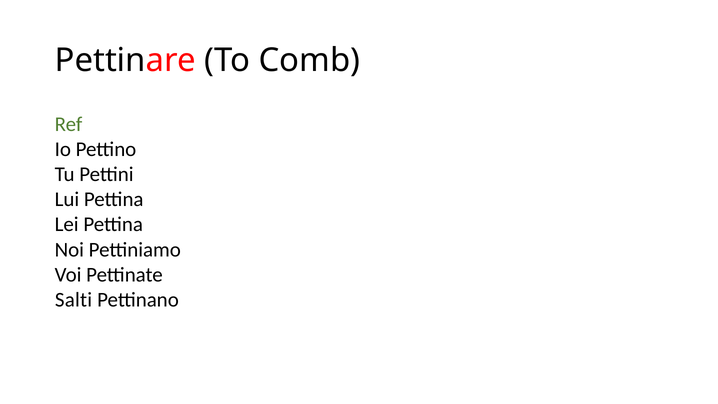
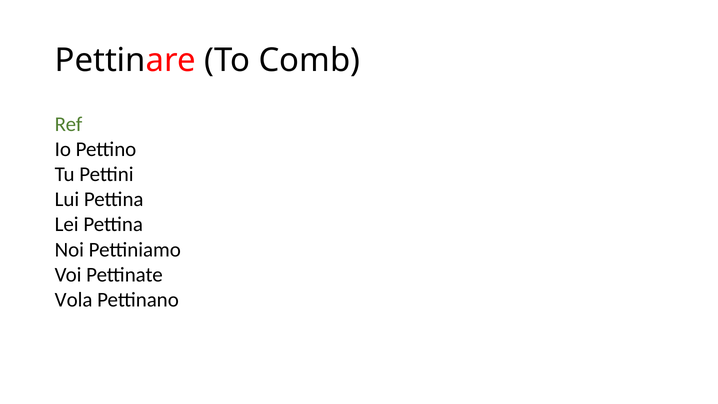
Salti: Salti -> Vola (74, 300)
